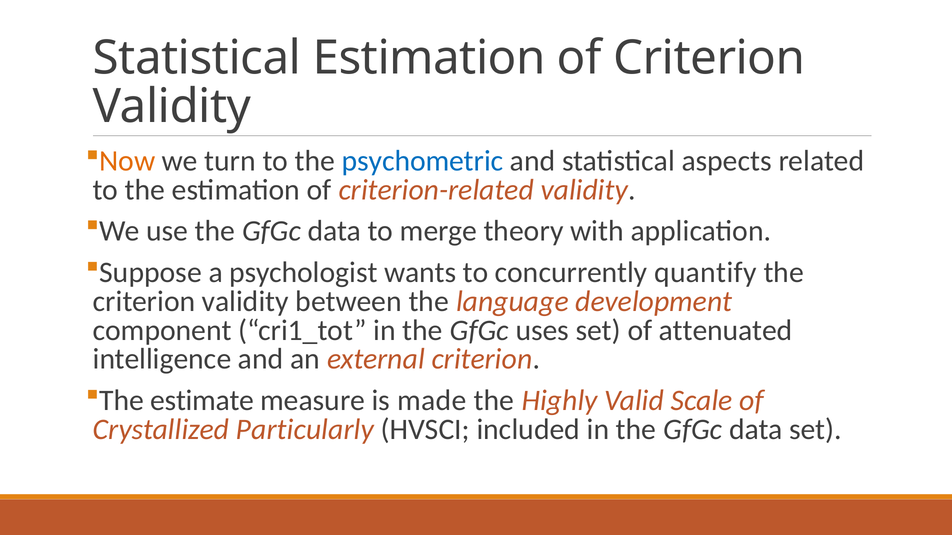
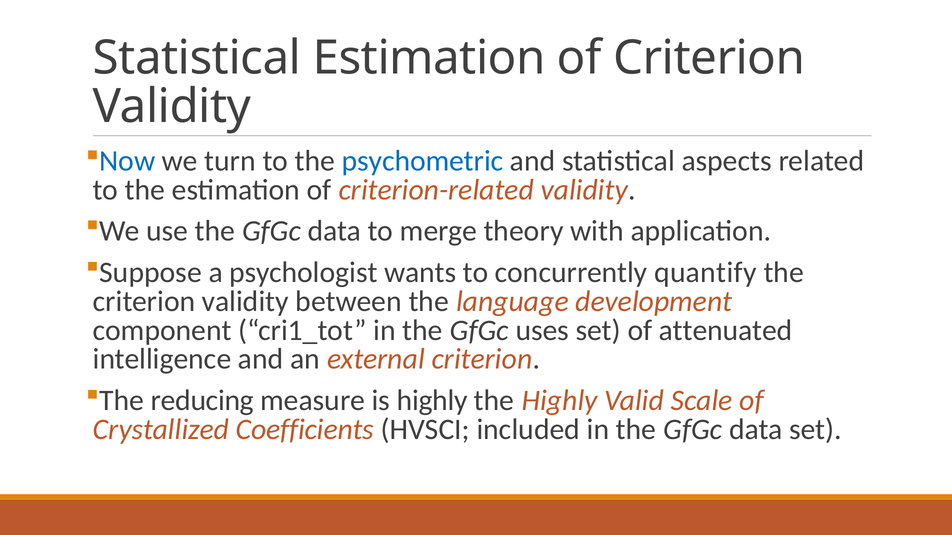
Now colour: orange -> blue (127, 161)
estimate: estimate -> reducing (202, 401)
is made: made -> highly (432, 401)
Particularly: Particularly -> Coefficients (305, 430)
